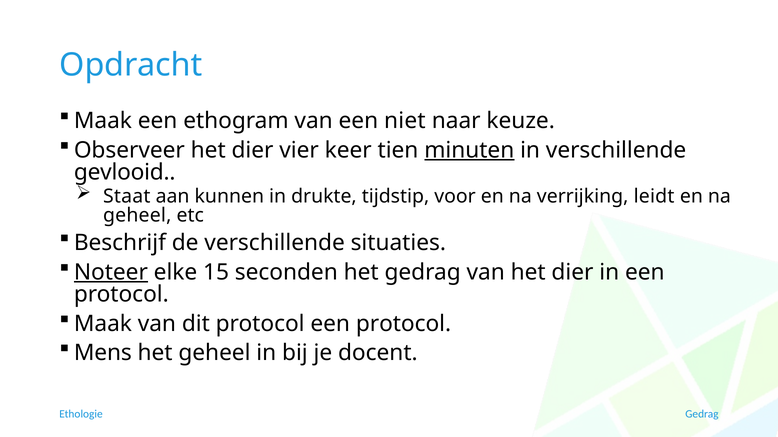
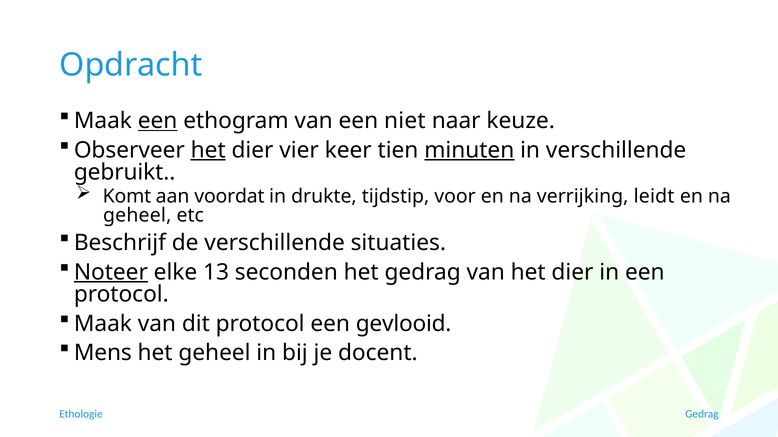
een underline: none -> present (158, 121)
het underline: none -> present (208, 150)
gevlooid: gevlooid -> gebruikt (125, 172)
Staat: Staat -> Komt (127, 197)
kunnen: kunnen -> voordat (229, 197)
15: 15 -> 13 (216, 273)
protocol een protocol: protocol -> gevlooid (404, 324)
